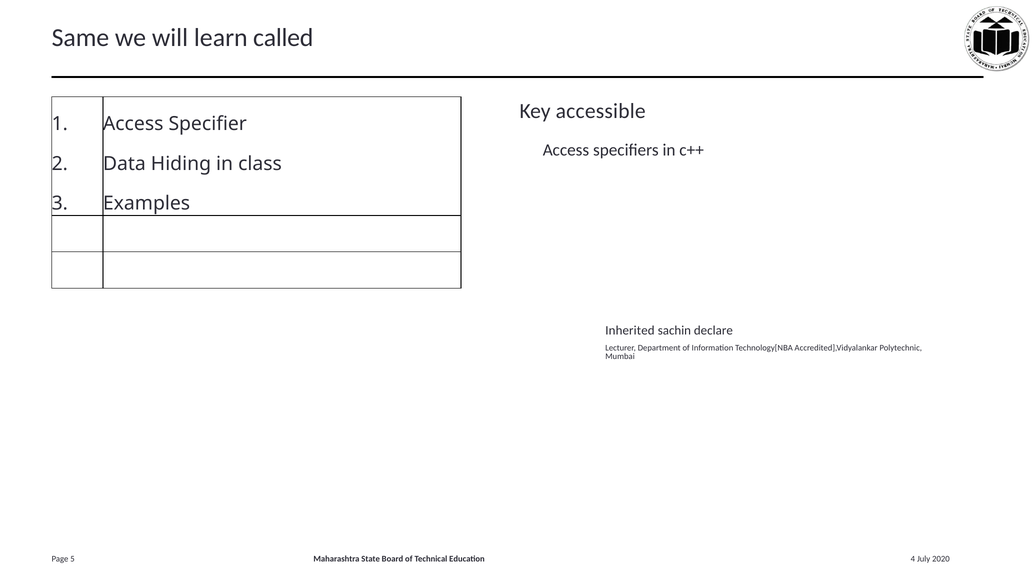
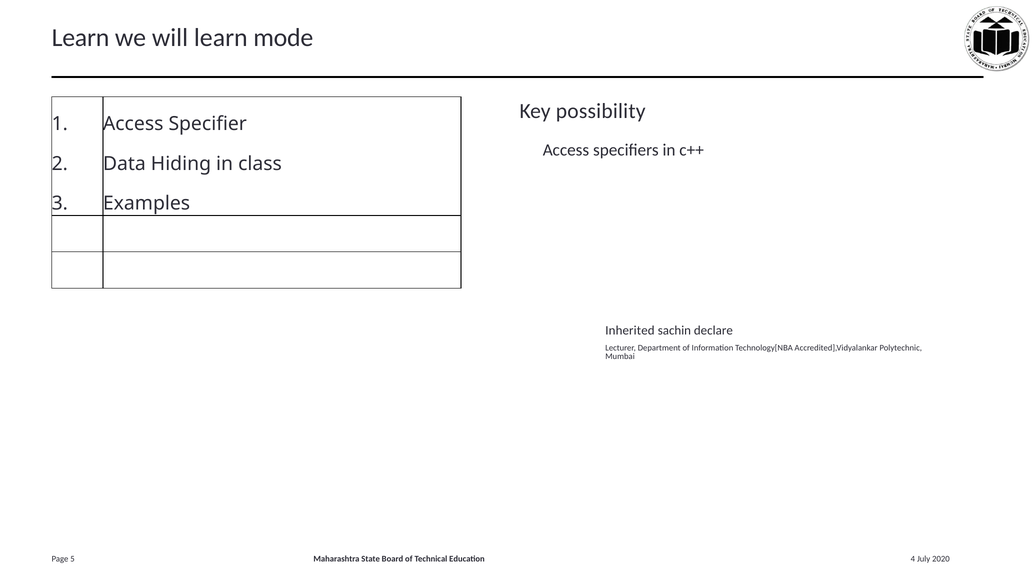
Same: Same -> Learn (81, 38)
called: called -> mode (283, 38)
accessible: accessible -> possibility (601, 111)
